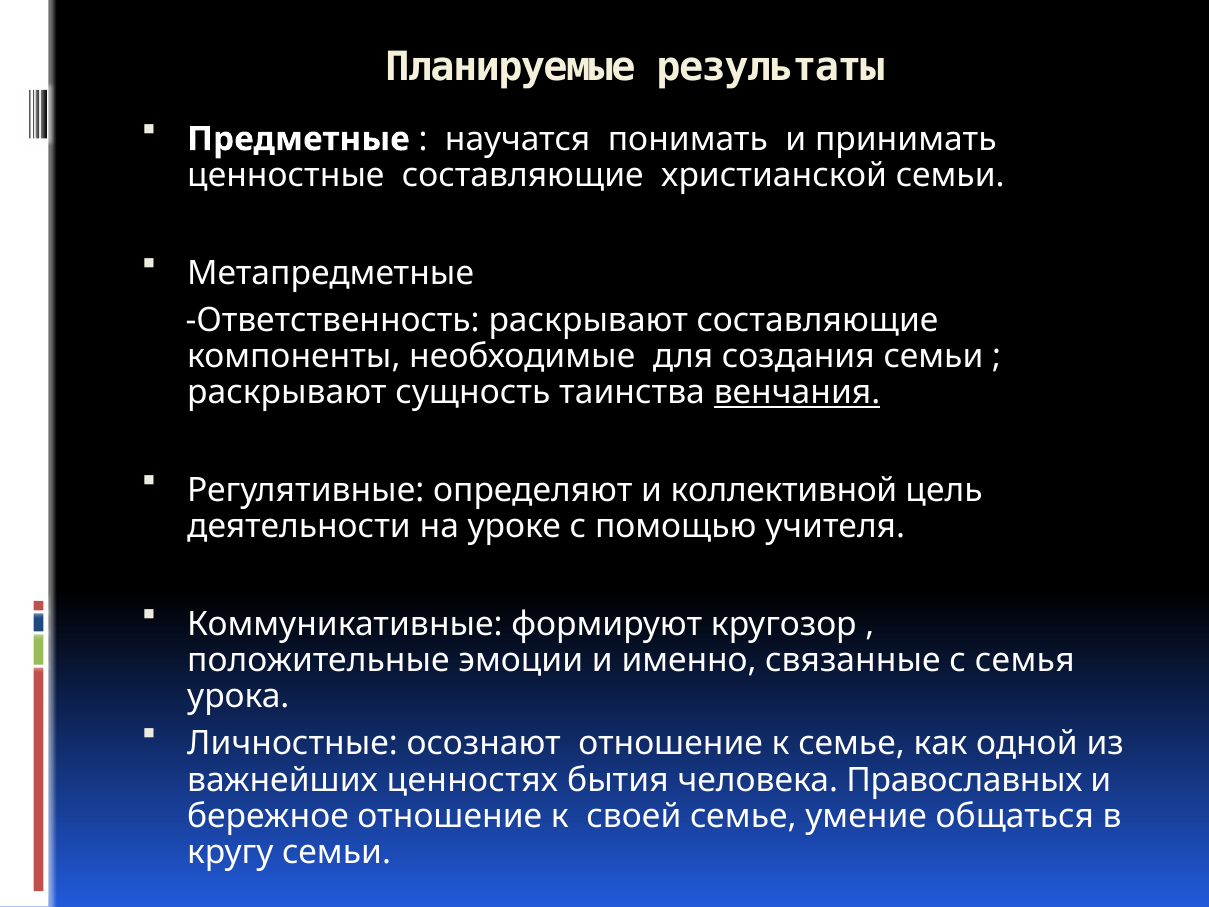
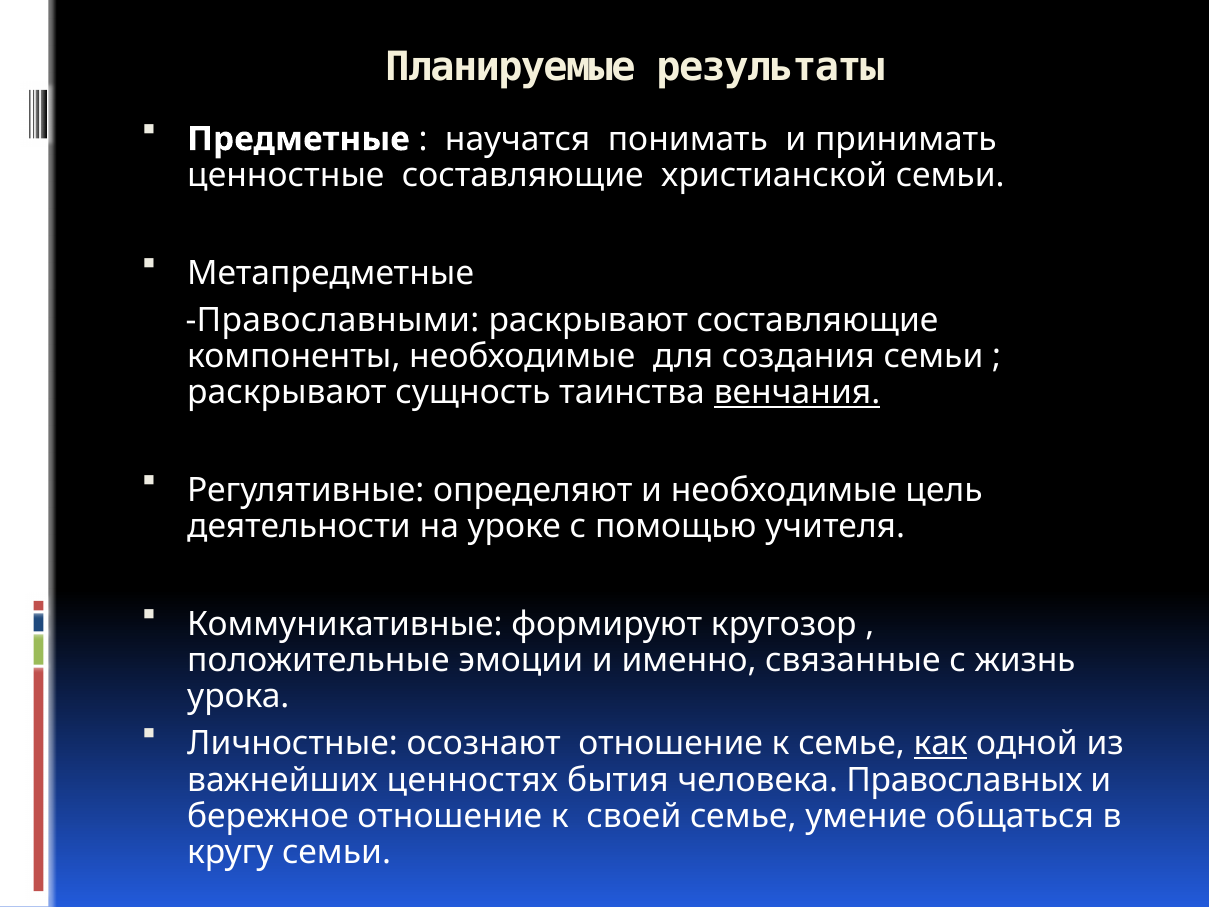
Ответственность: Ответственность -> Православными (332, 320)
и коллективной: коллективной -> необходимые (784, 490)
семья: семья -> жизнь (1025, 660)
как underline: none -> present (941, 744)
